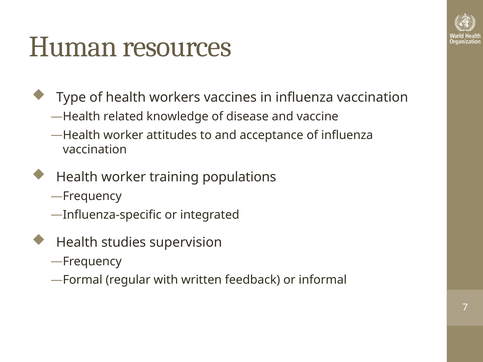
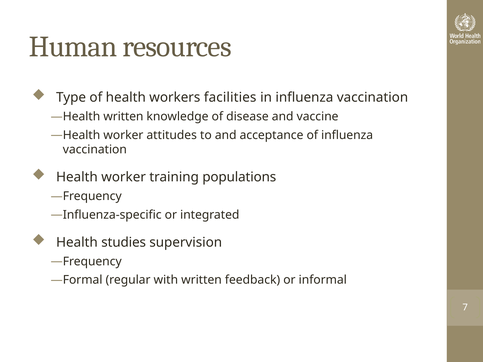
vaccines: vaccines -> facilities (230, 97)
related: related -> written (123, 117)
